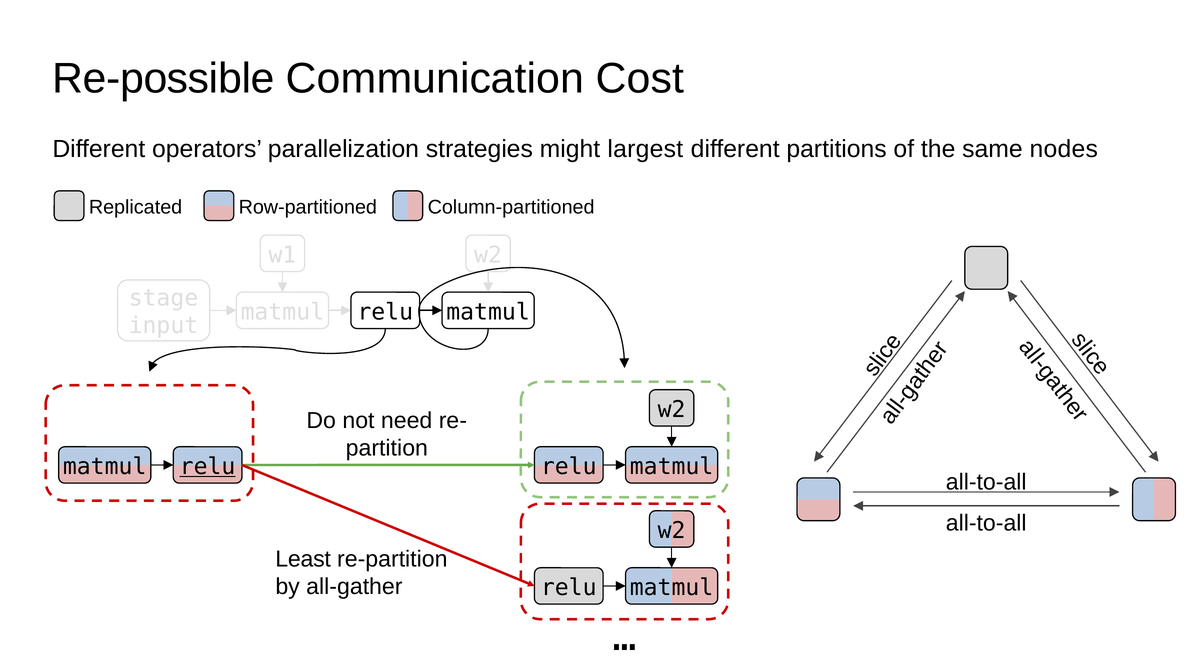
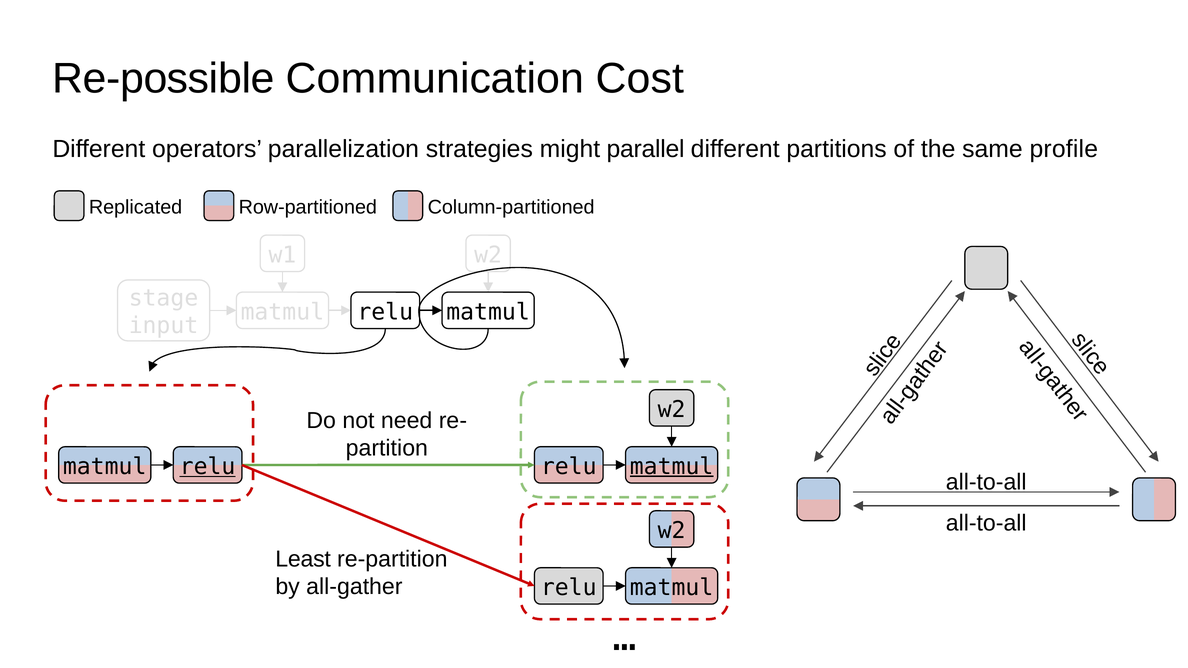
largest: largest -> parallel (646, 149)
nodes: nodes -> profile (1064, 149)
matmul underline: none -> present (672, 467)
